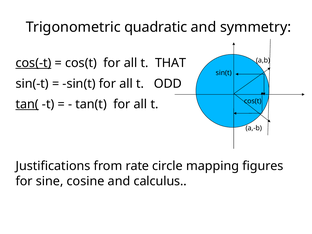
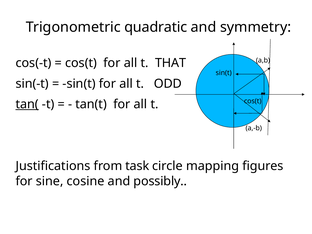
cos(-t underline: present -> none (33, 63)
rate: rate -> task (137, 166)
calculus: calculus -> possibly (160, 181)
